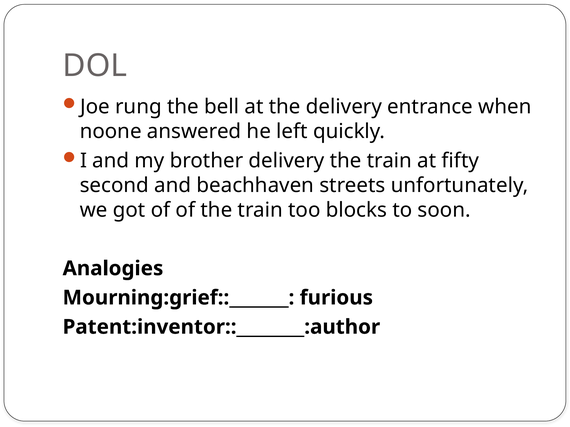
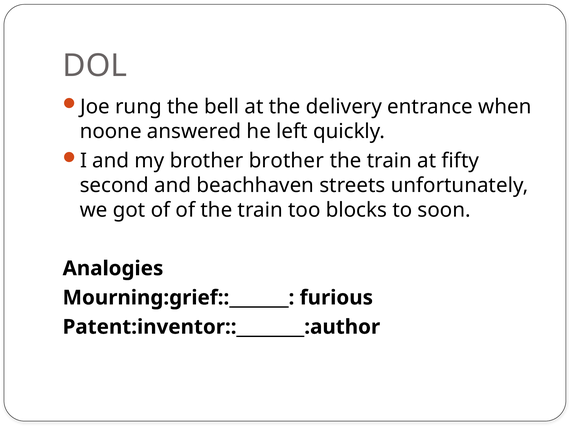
brother delivery: delivery -> brother (286, 161)
